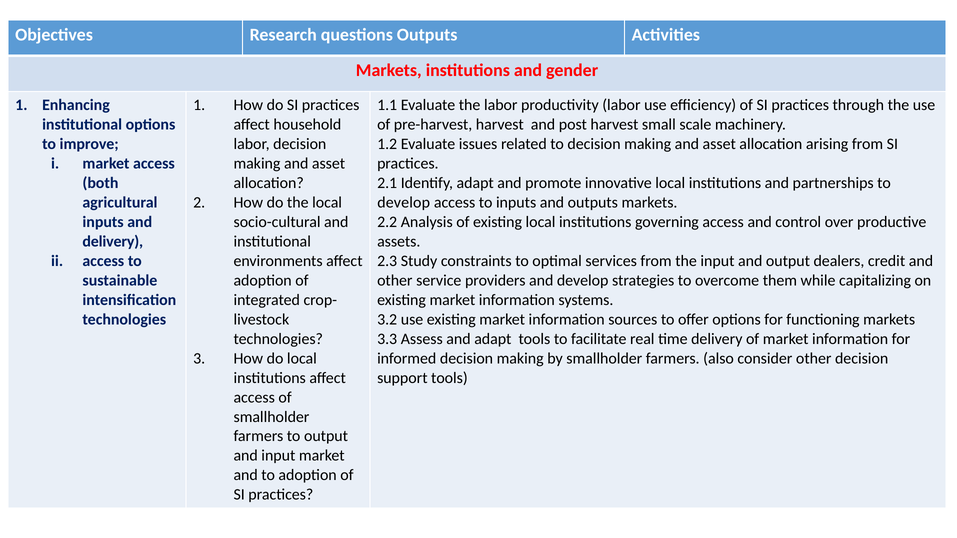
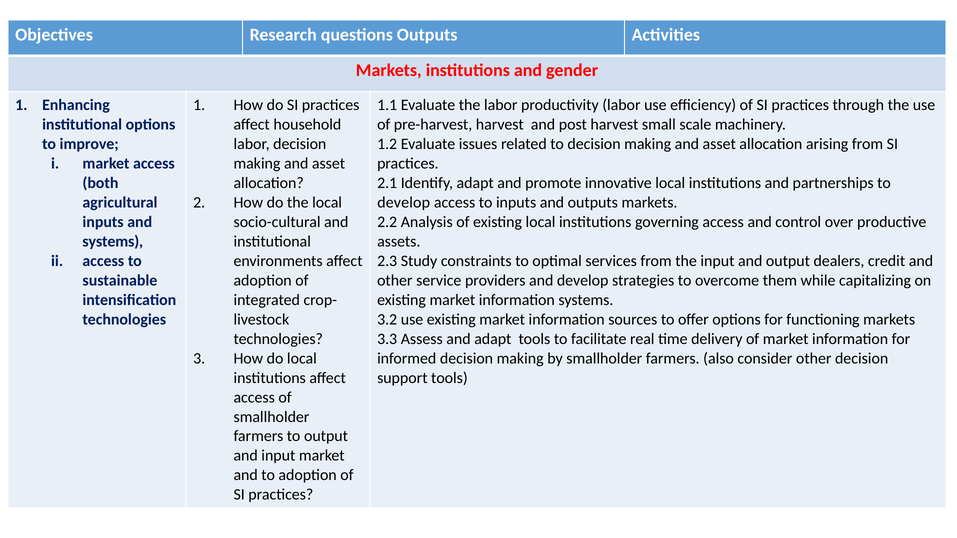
delivery: delivery -> systems (113, 242)
